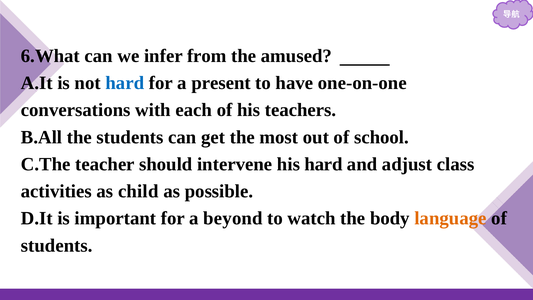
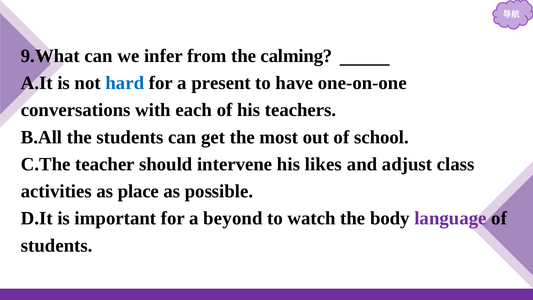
6.What: 6.What -> 9.What (50, 56)
amused: amused -> calming (297, 56)
his hard: hard -> likes (323, 164)
child: child -> place (138, 191)
language colour: orange -> purple (450, 218)
